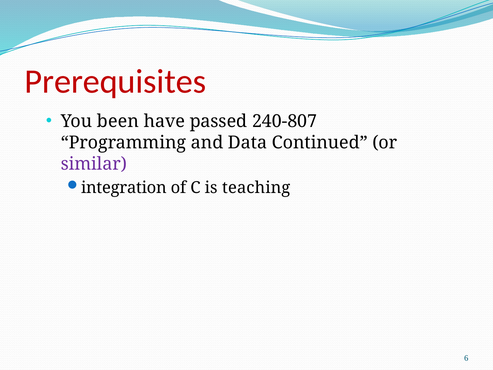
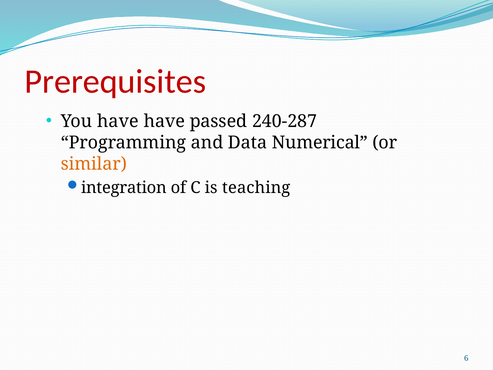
You been: been -> have (118, 121)
240-807: 240-807 -> 240-287 (285, 121)
Continued: Continued -> Numerical (320, 143)
similar colour: purple -> orange (94, 164)
